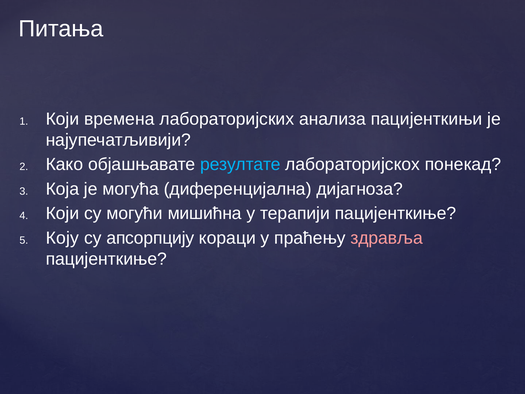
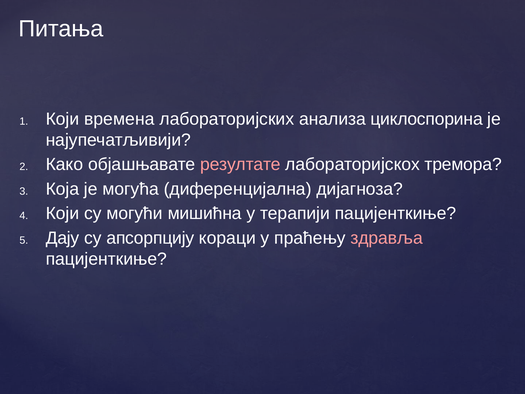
пацијенткињи: пацијенткињи -> циклоспорина (427, 119)
резултате colour: light blue -> pink (240, 164)
понекад: понекад -> тремора (463, 164)
Коју: Коју -> Дају (63, 238)
